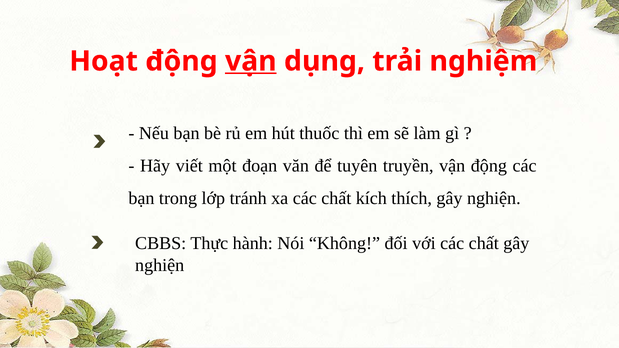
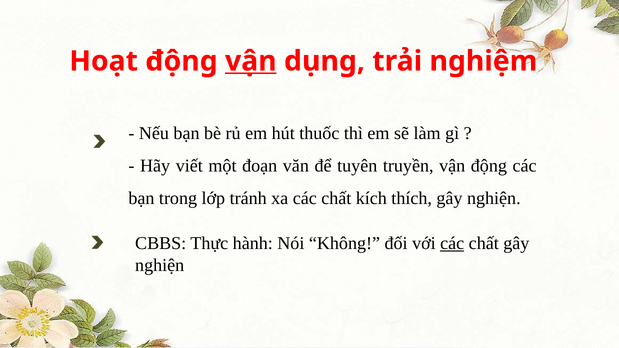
các underline: none -> present (452, 244)
